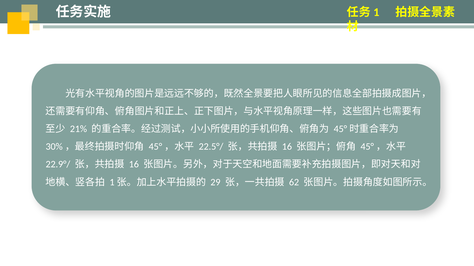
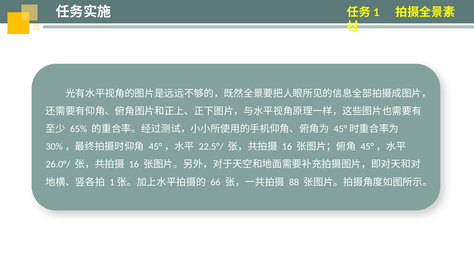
21%: 21% -> 65% (78, 129)
22.9°/: 22.9°/ -> 26.0°/ (58, 165)
29: 29 -> 66 (215, 183)
62: 62 -> 88 (294, 183)
